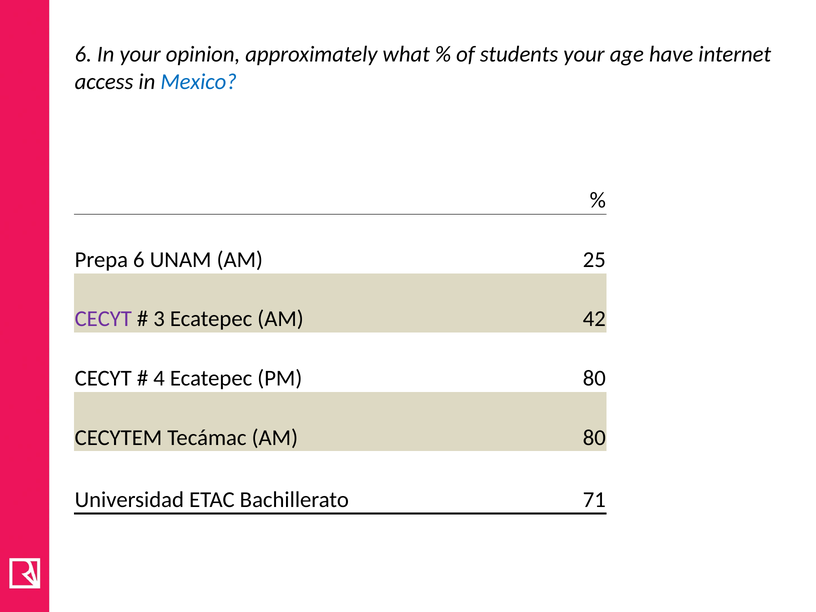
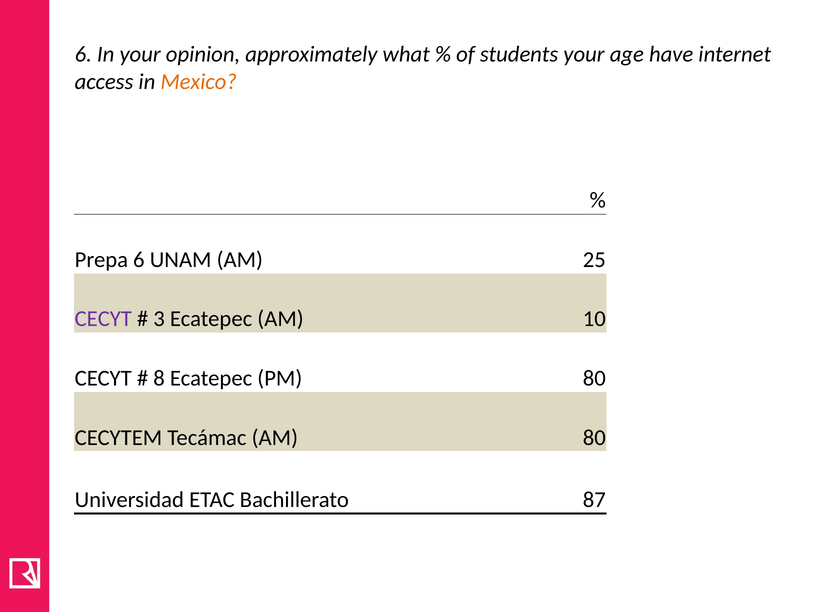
Mexico colour: blue -> orange (199, 82)
42: 42 -> 10 (594, 319)
4: 4 -> 8 (159, 378)
71: 71 -> 87 (594, 500)
